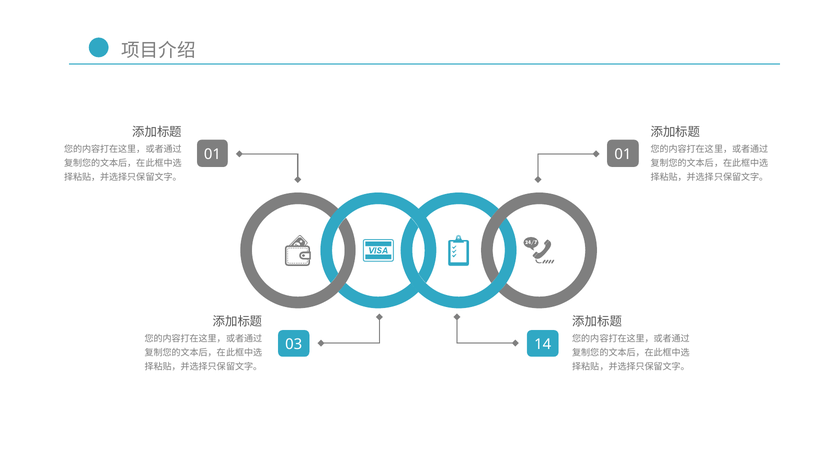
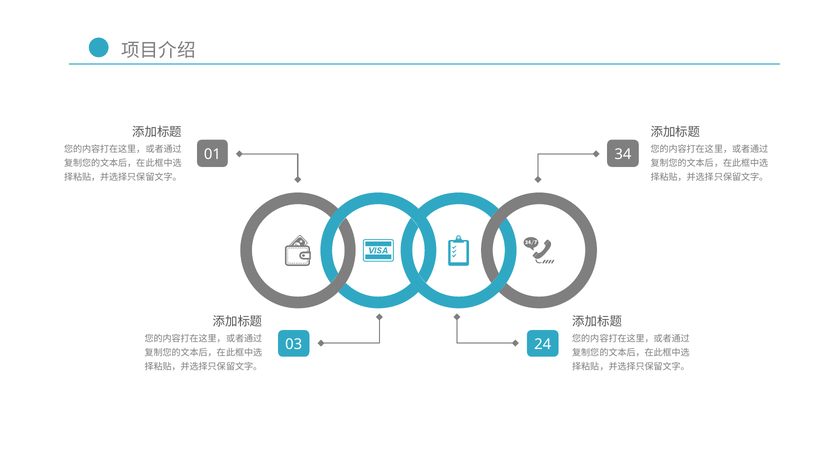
01 01: 01 -> 34 (623, 154)
14: 14 -> 24 (543, 345)
